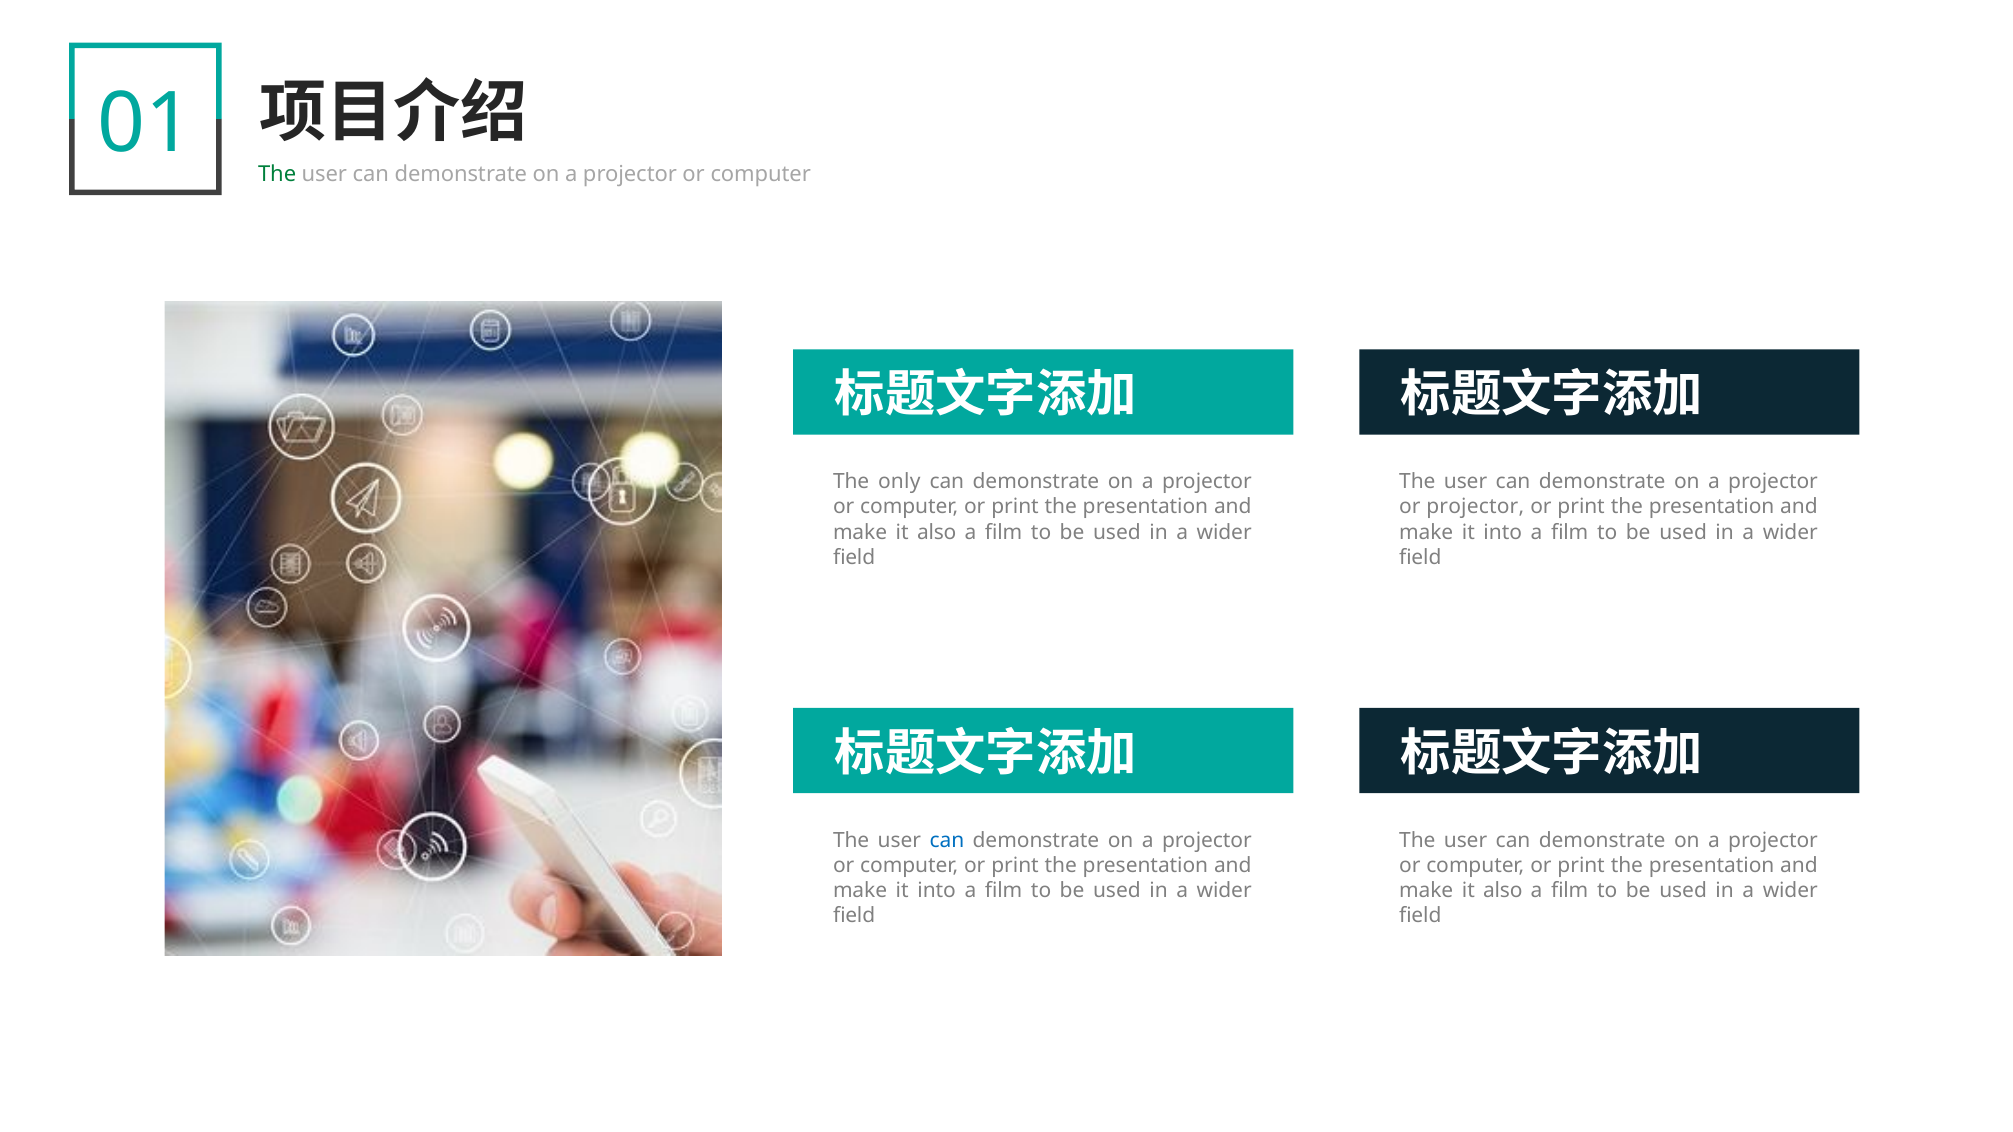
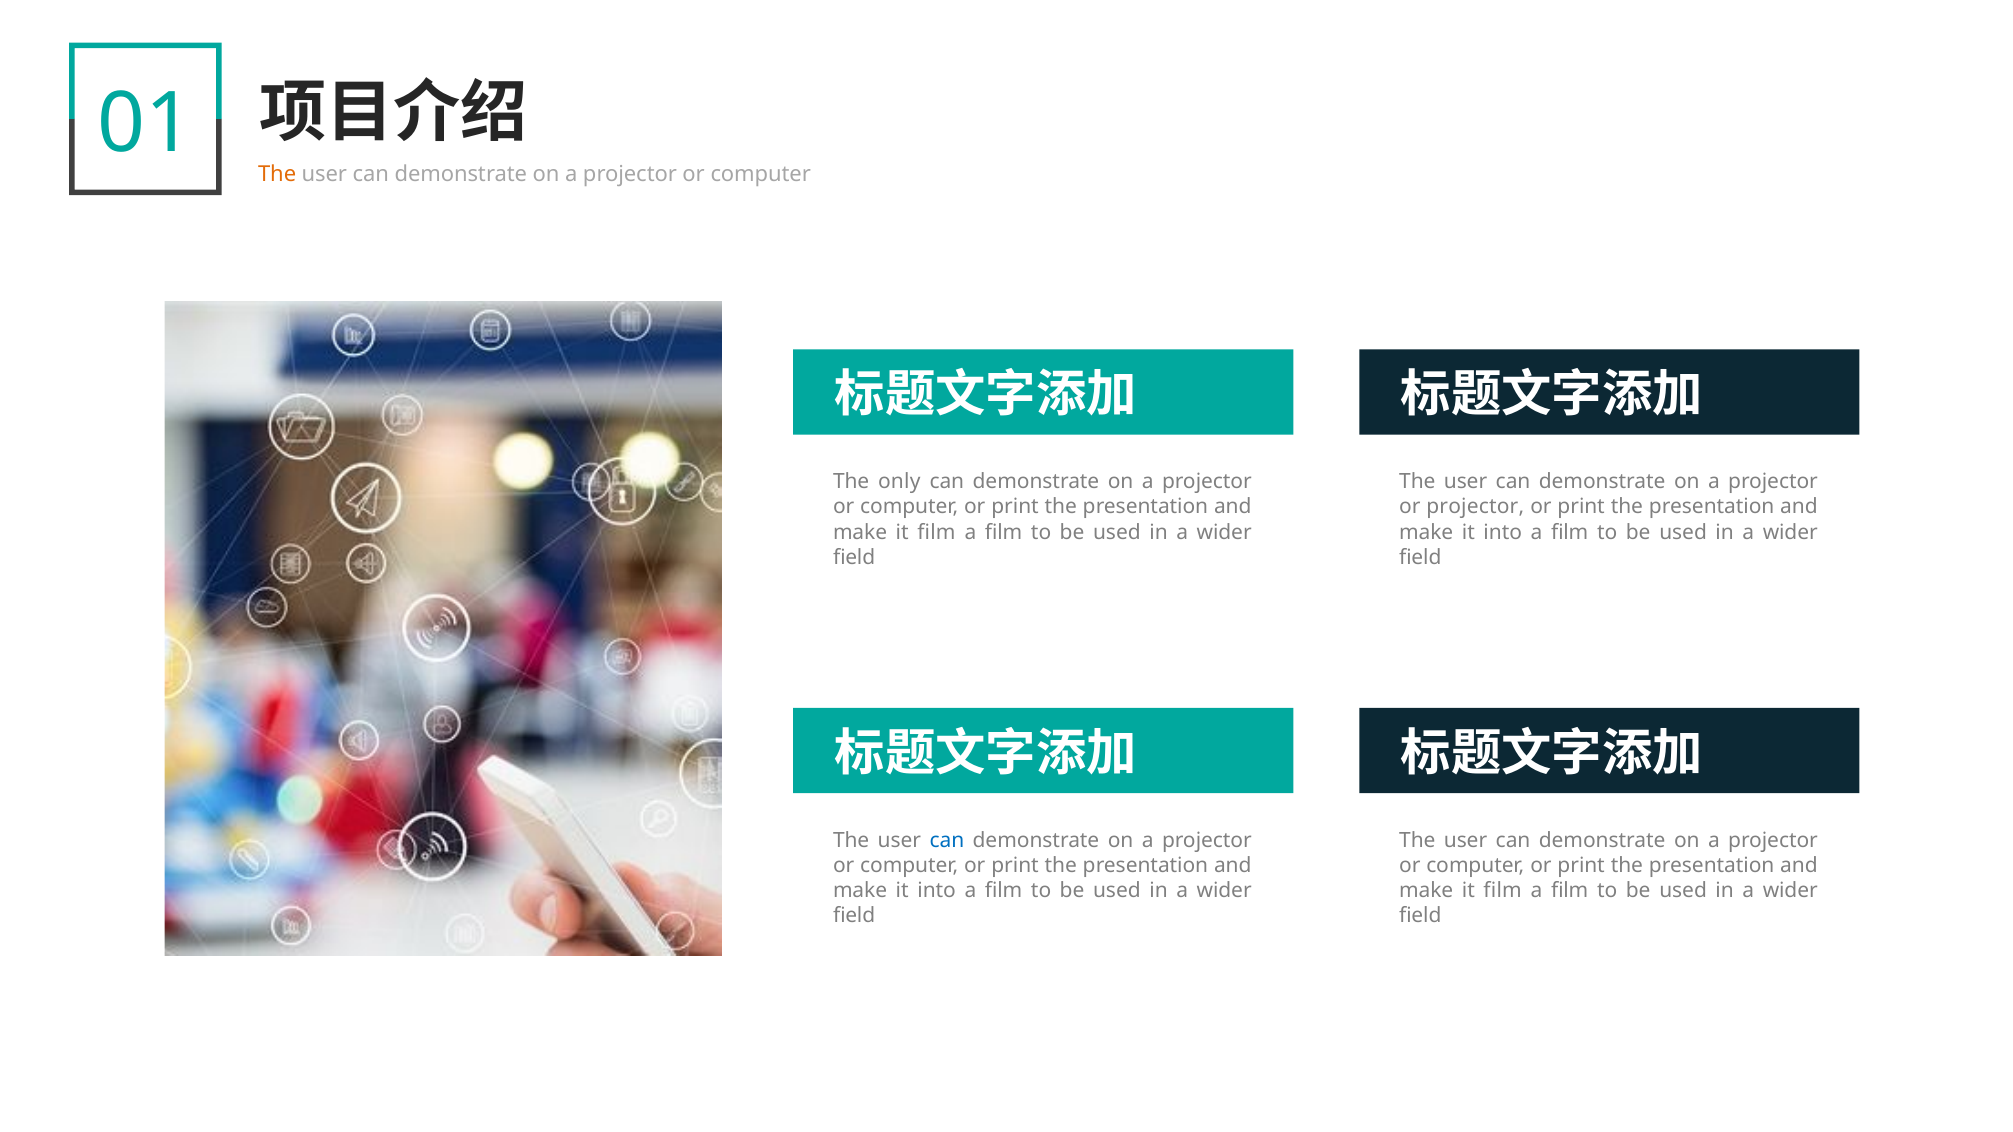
The colour: green -> orange (277, 174)
also: also -> film (936, 532)
also: also -> film (1503, 891)
